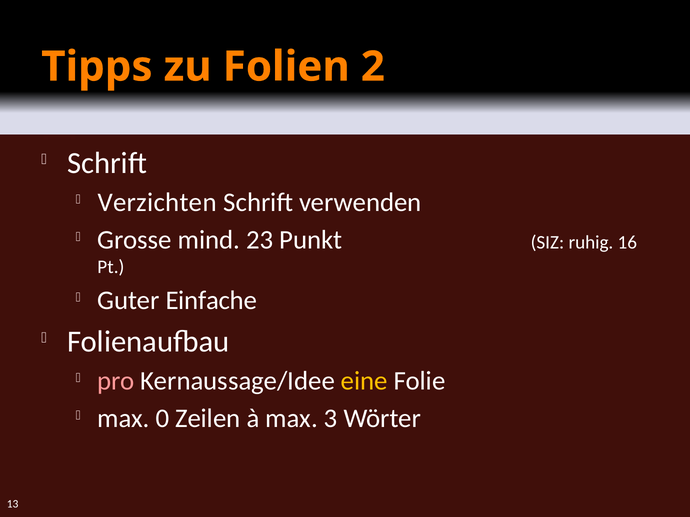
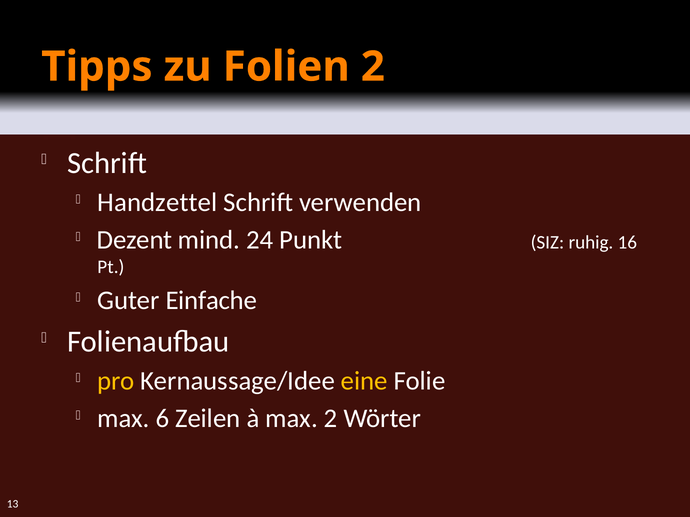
Verzichten: Verzichten -> Handzettel (157, 203)
Grosse: Grosse -> Dezent (135, 240)
23: 23 -> 24 (260, 240)
pro colour: pink -> yellow (116, 381)
0: 0 -> 6 (162, 419)
max 3: 3 -> 2 (331, 419)
